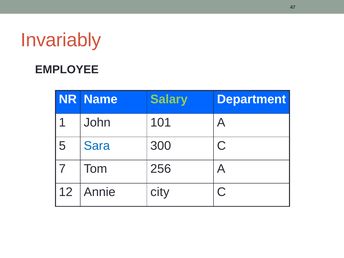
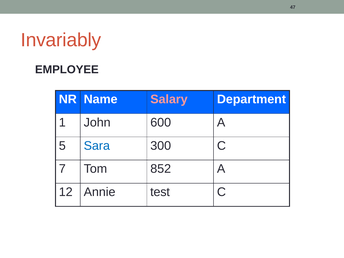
Salary colour: light green -> pink (169, 99)
101: 101 -> 600 (161, 123)
256: 256 -> 852 (161, 169)
city: city -> test (160, 192)
